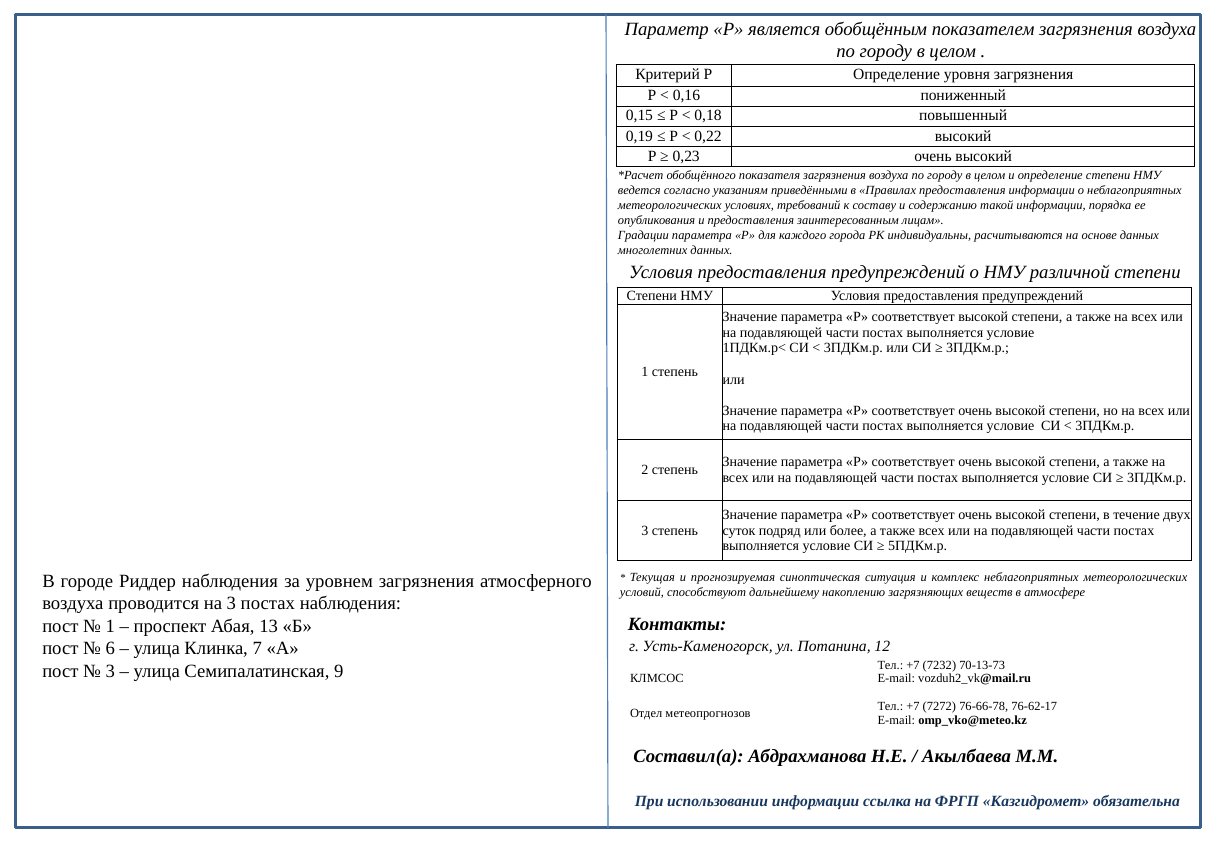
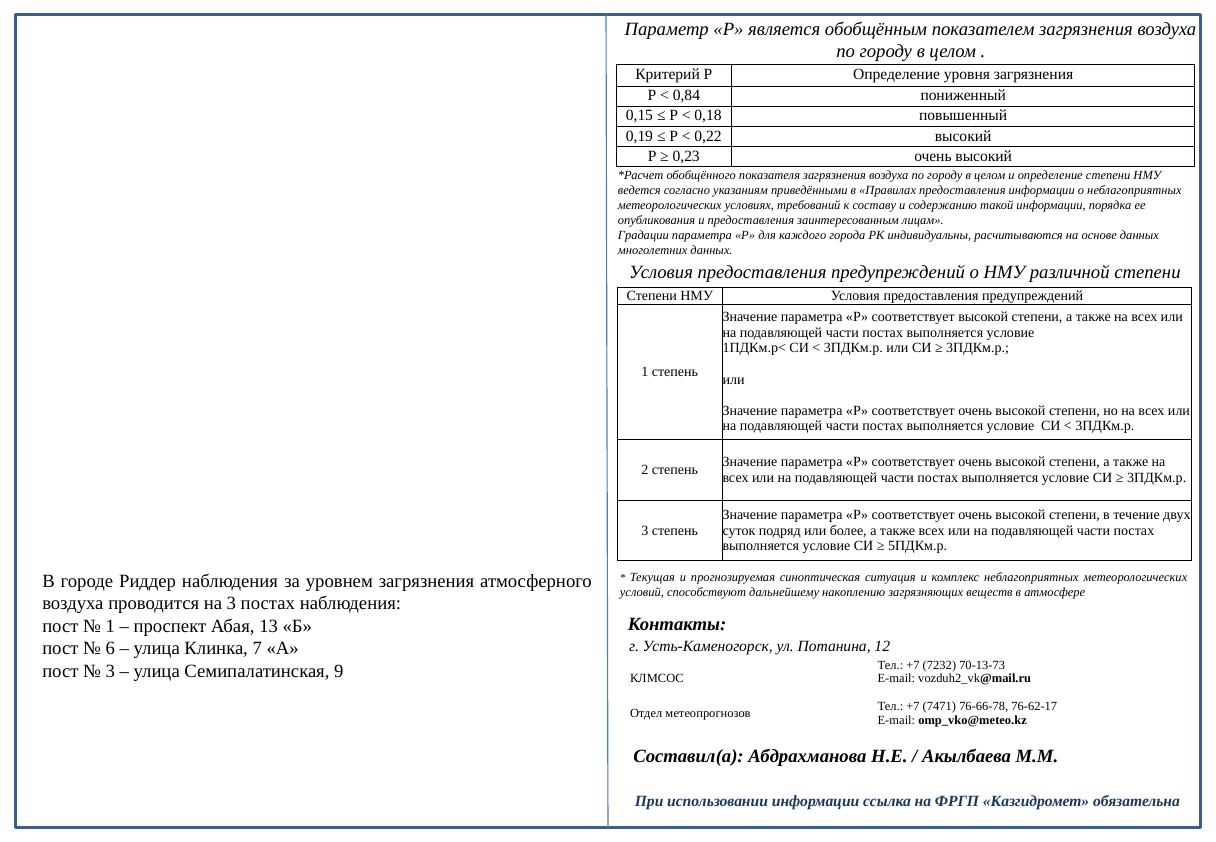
0,16: 0,16 -> 0,84 (686, 96)
7272: 7272 -> 7471 (939, 706)
